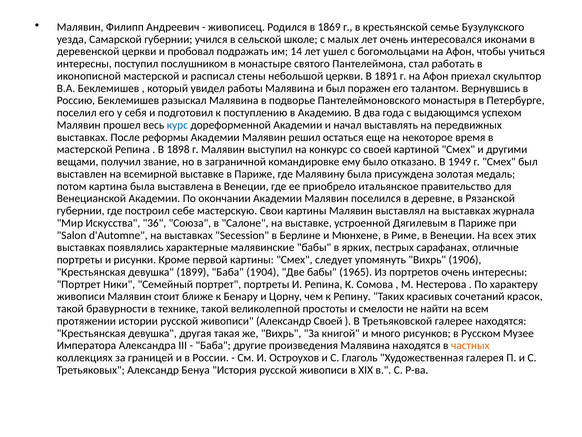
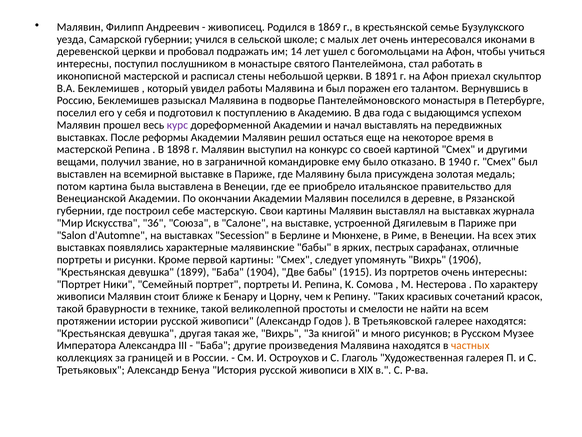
курс colour: blue -> purple (177, 125)
1949: 1949 -> 1940 (459, 162)
1965: 1965 -> 1915 (356, 272)
Александр Своей: Своей -> Годов (328, 321)
